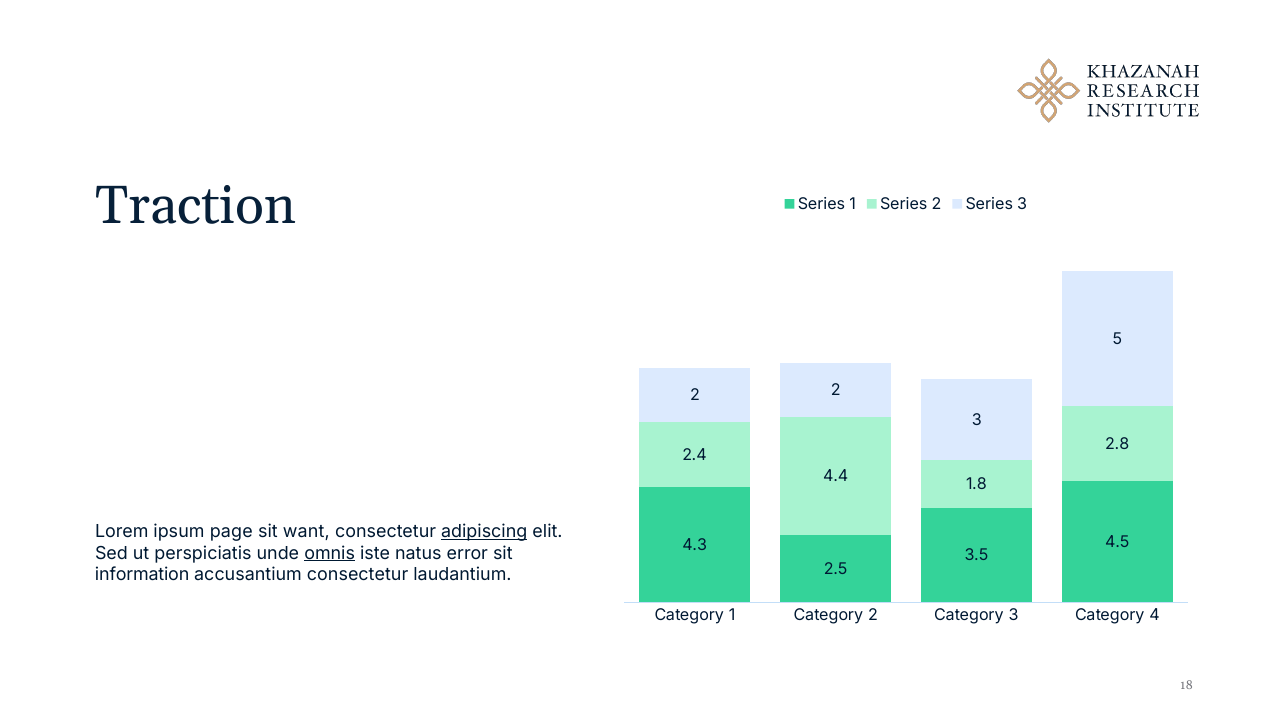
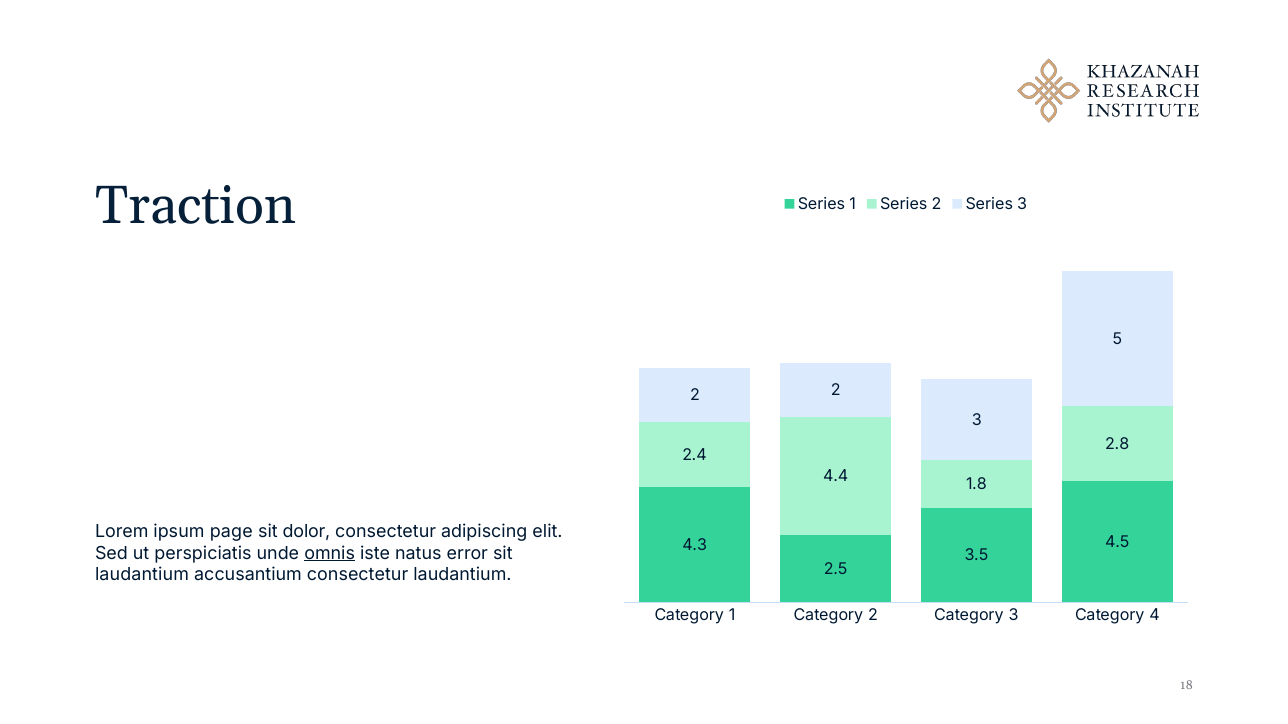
want: want -> dolor (307, 532)
adipiscing underline: present -> none (484, 532)
information: information -> laudantium (142, 575)
